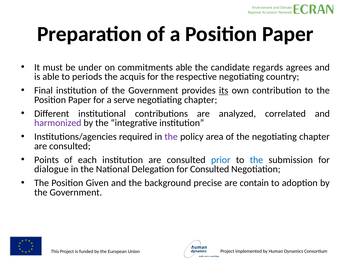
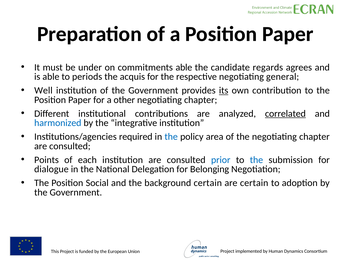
country: country -> general (283, 77)
Final: Final -> Well (43, 91)
serve: serve -> other (124, 100)
correlated underline: none -> present (285, 114)
harmonized colour: purple -> blue (58, 123)
the colour: purple -> blue (171, 137)
for Consulted: Consulted -> Belonging (210, 169)
Given: Given -> Social (97, 183)
background precise: precise -> certain (208, 183)
are contain: contain -> certain (254, 183)
